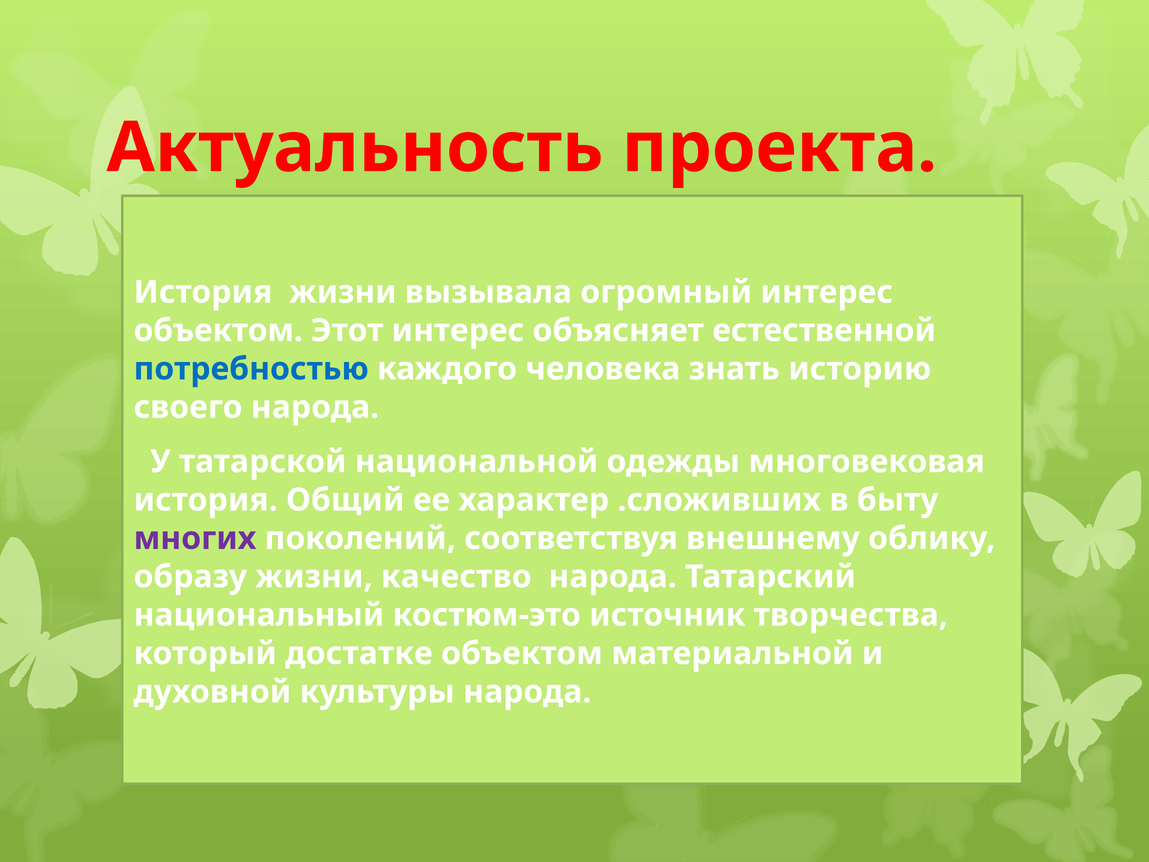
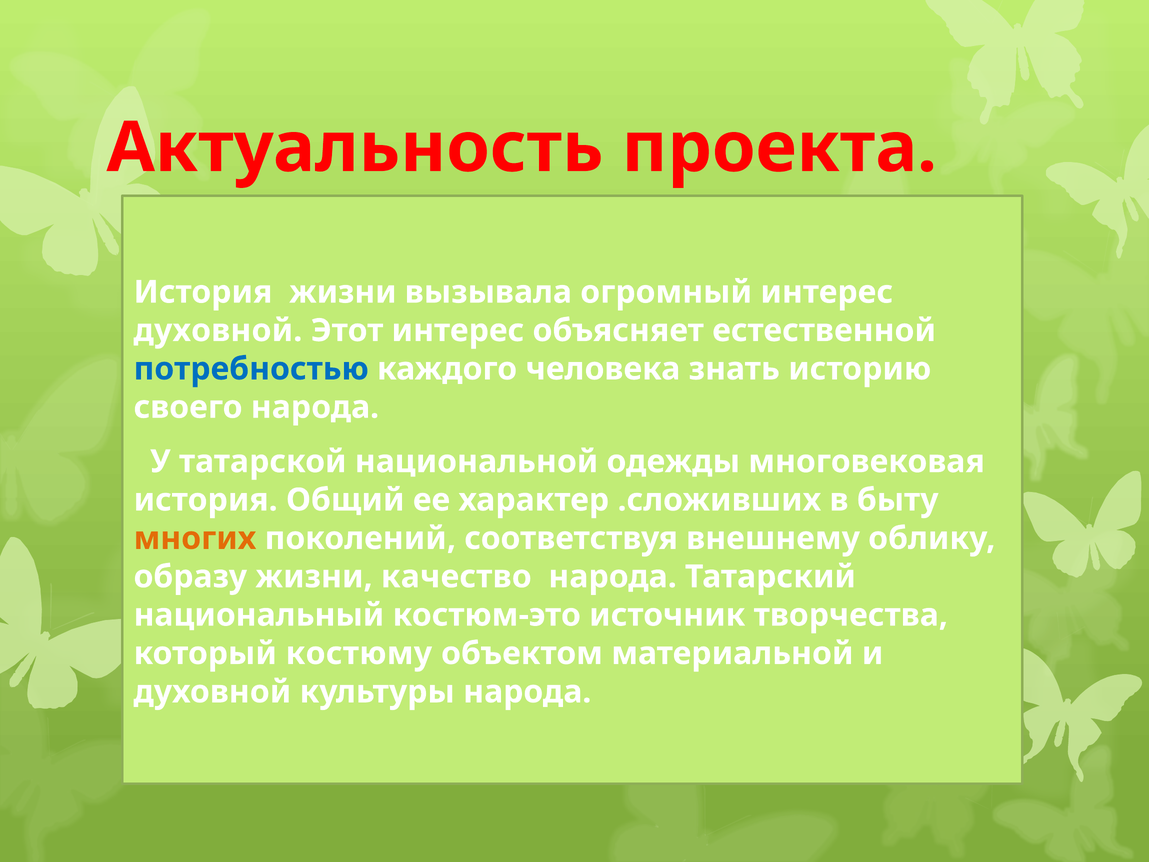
объектом: объектом -> духовной (218, 330)
многих colour: purple -> orange (195, 538)
достатке: достатке -> костюму (359, 653)
